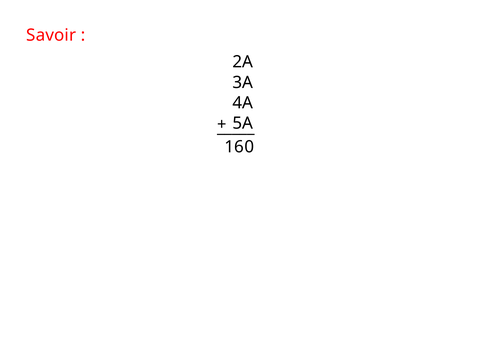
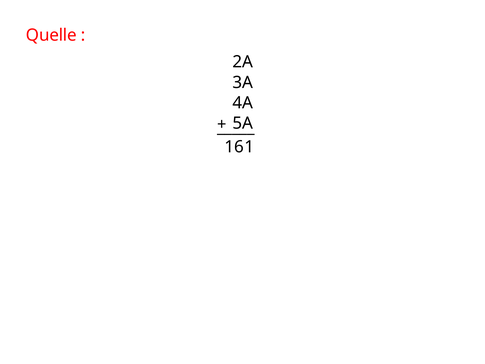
Savoir: Savoir -> Quelle (51, 35)
0: 0 -> 1 (250, 147)
